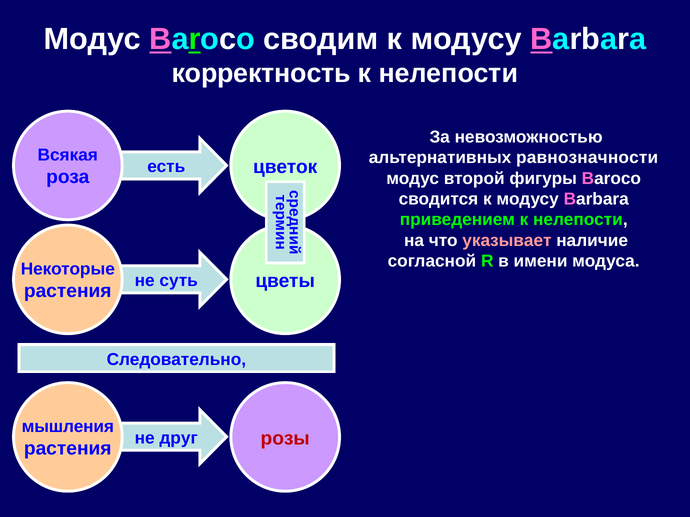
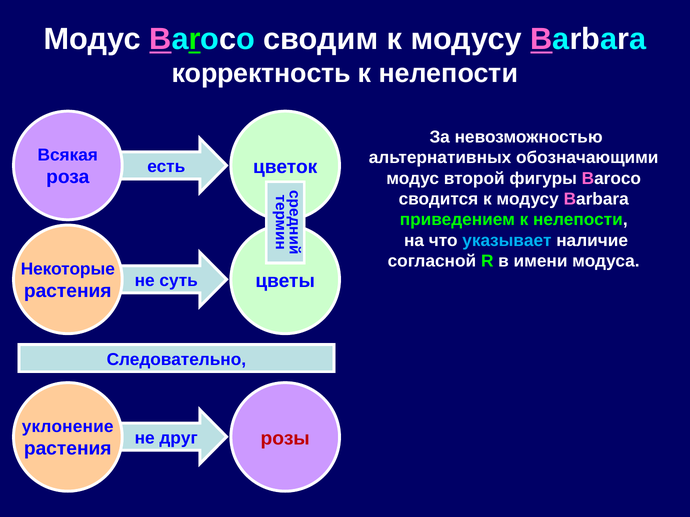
равнозначности: равнозначности -> обозначающими (587, 158)
указывает colour: pink -> light blue (507, 241)
мышления: мышления -> уклонение (68, 427)
